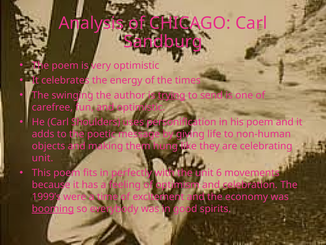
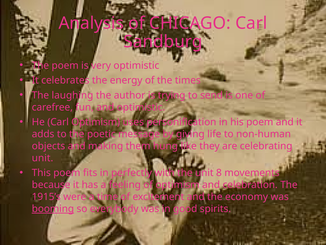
swinging: swinging -> laughing (72, 95)
trying underline: present -> none (172, 95)
Carl Shoulders: Shoulders -> Optimism (96, 122)
6: 6 -> 8 (219, 173)
1999’s: 1999’s -> 1915’s (46, 196)
